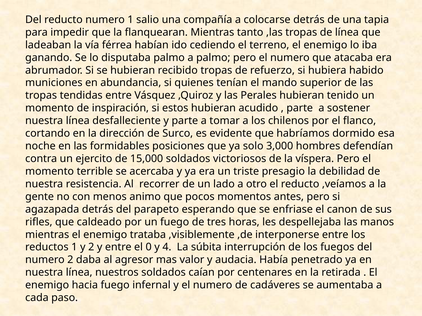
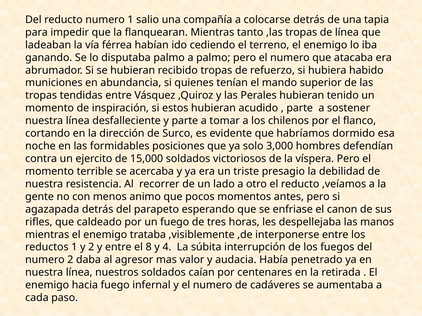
0: 0 -> 8 (149, 248)
